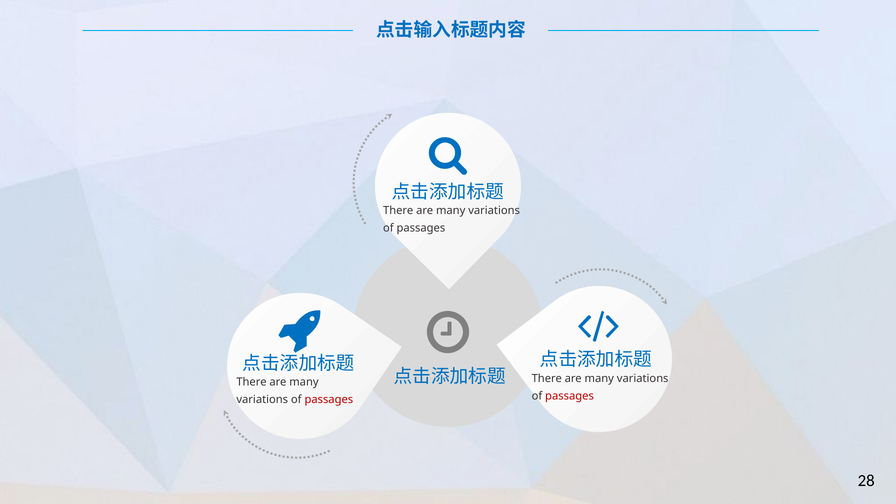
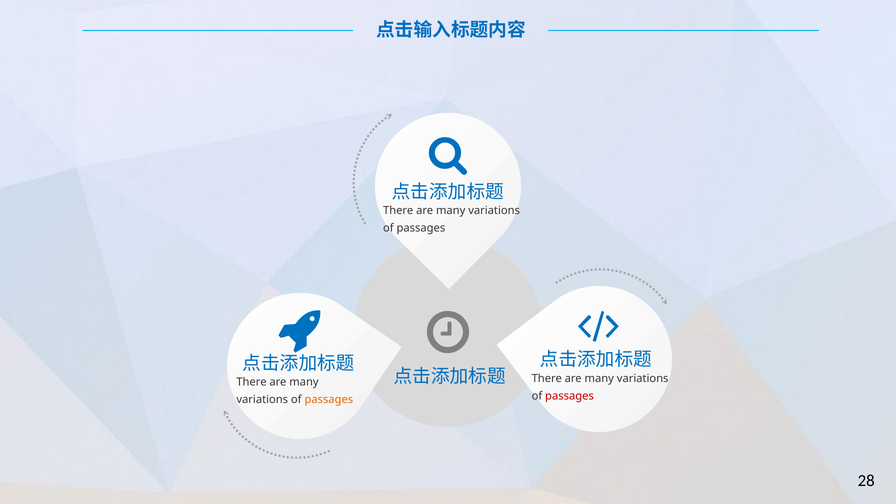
passages colour: red -> orange (329, 399)
